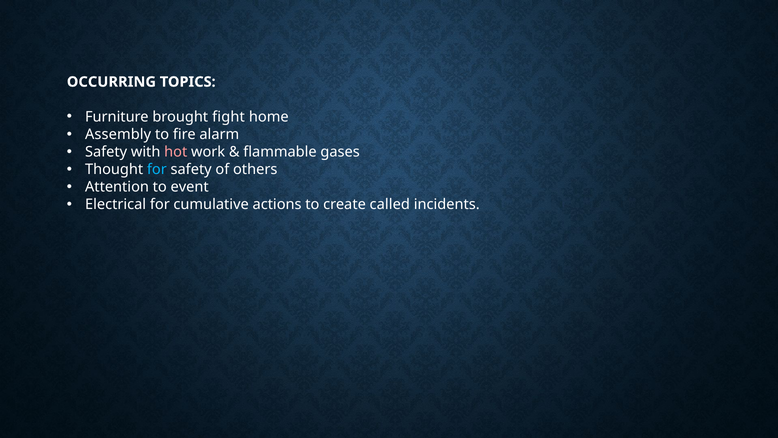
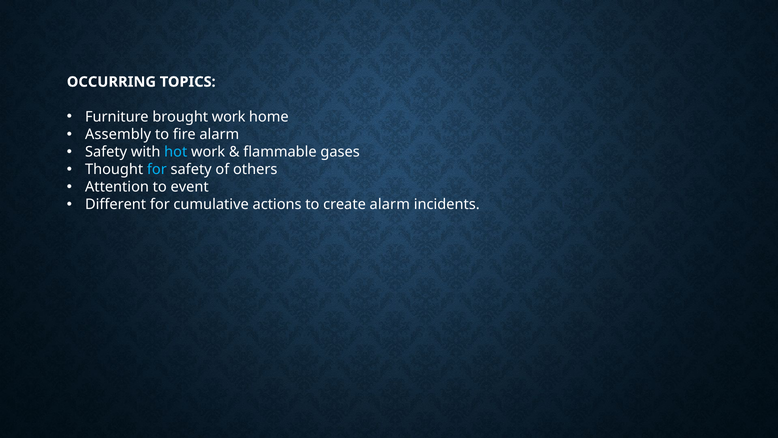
brought fight: fight -> work (229, 117)
hot colour: pink -> light blue (176, 152)
Electrical: Electrical -> Different (116, 204)
create called: called -> alarm (390, 204)
